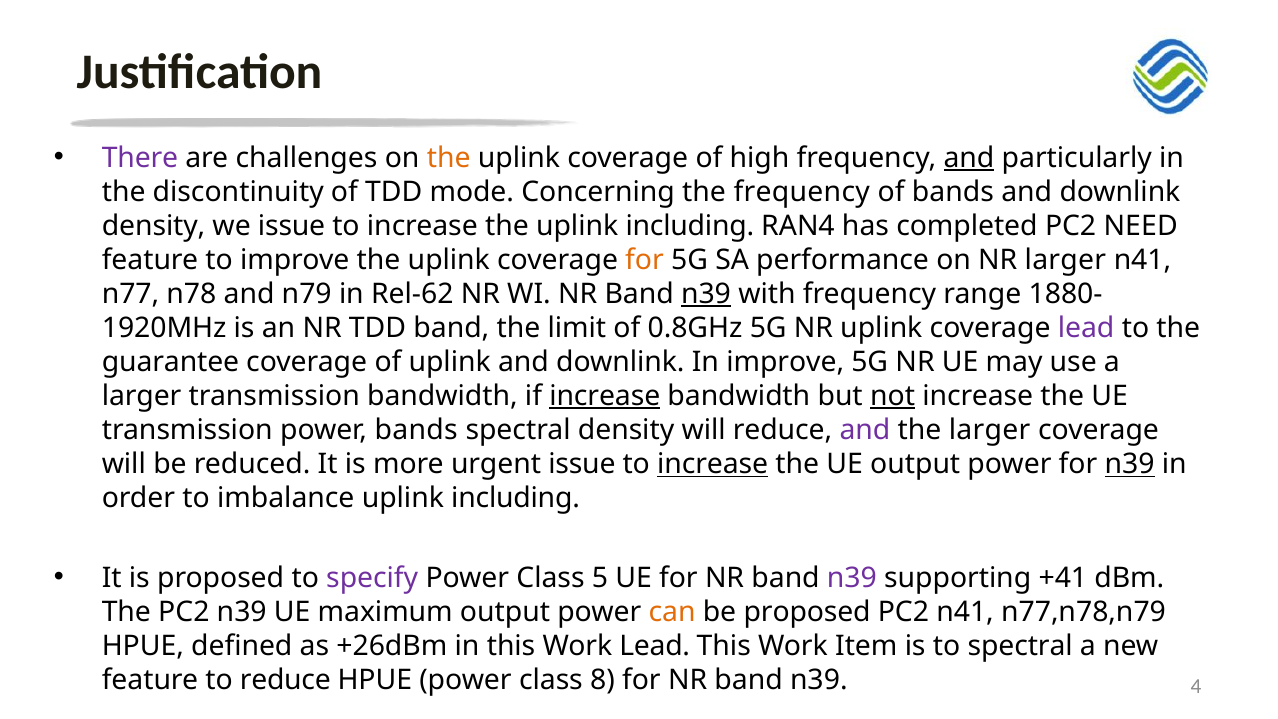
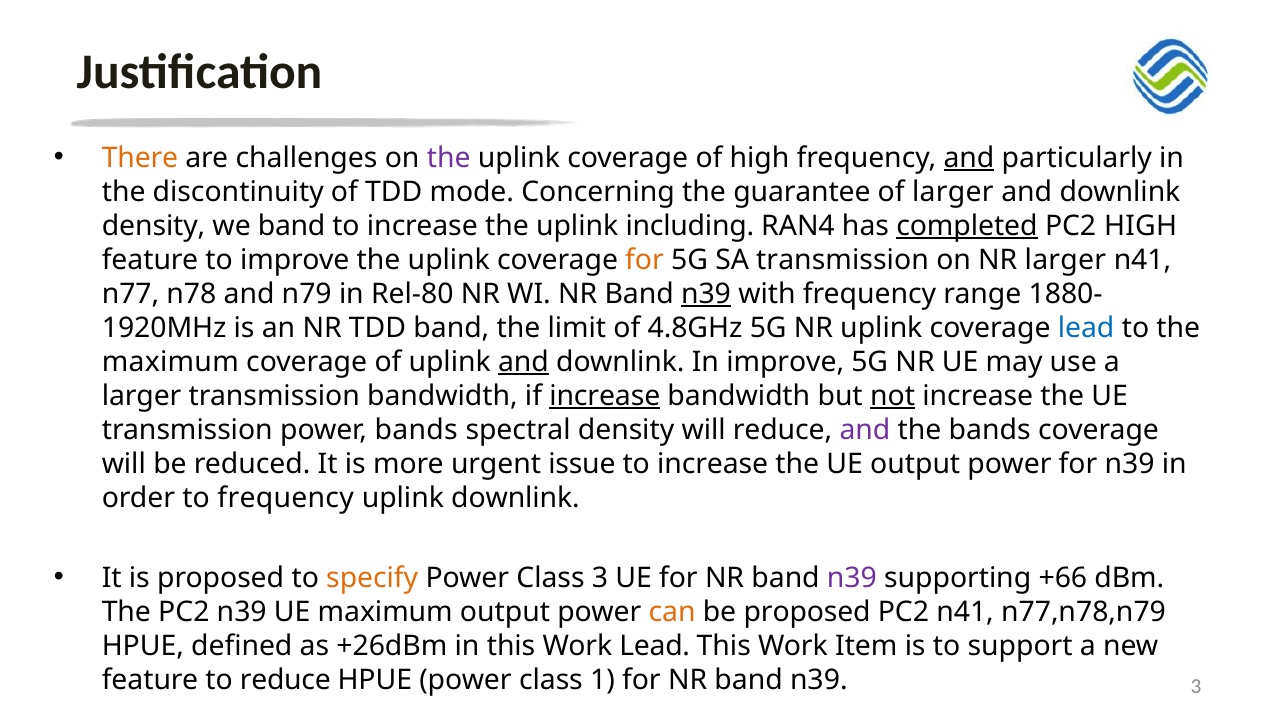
There colour: purple -> orange (140, 158)
the colour: orange -> purple (449, 158)
the frequency: frequency -> guarantee (802, 192)
of bands: bands -> larger (953, 192)
we issue: issue -> band (292, 226)
completed underline: none -> present (967, 226)
PC2 NEED: NEED -> HIGH (1141, 226)
SA performance: performance -> transmission (843, 260)
Rel-62: Rel-62 -> Rel-80 (412, 294)
0.8GHz: 0.8GHz -> 4.8GHz (695, 328)
lead colour: purple -> blue (1086, 328)
guarantee: guarantee -> maximum (170, 362)
and underline: none -> present (523, 362)
the larger: larger -> bands (990, 430)
increase underline: present -> none (713, 464)
n39 underline: present -> none (1130, 464)
to imbalance: imbalance -> frequency (286, 498)
including: including -> downlink (515, 498)
specify colour: purple -> orange (372, 578)
Class 5: 5 -> 3 (600, 578)
+41: +41 -> +66 (1063, 578)
to spectral: spectral -> support (1020, 646)
8: 8 -> 1 (603, 680)
n39 4: 4 -> 3 (1196, 687)
